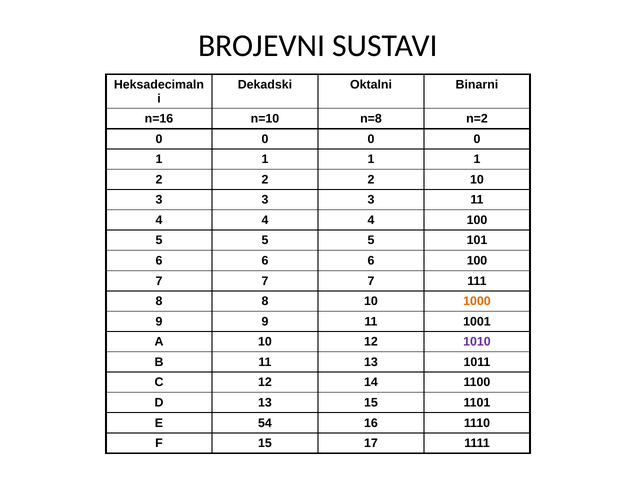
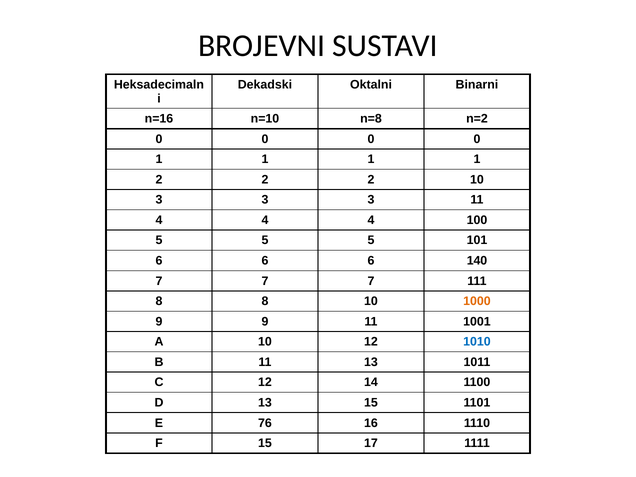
6 100: 100 -> 140 (477, 261)
1010 colour: purple -> blue (477, 342)
54: 54 -> 76 (265, 423)
